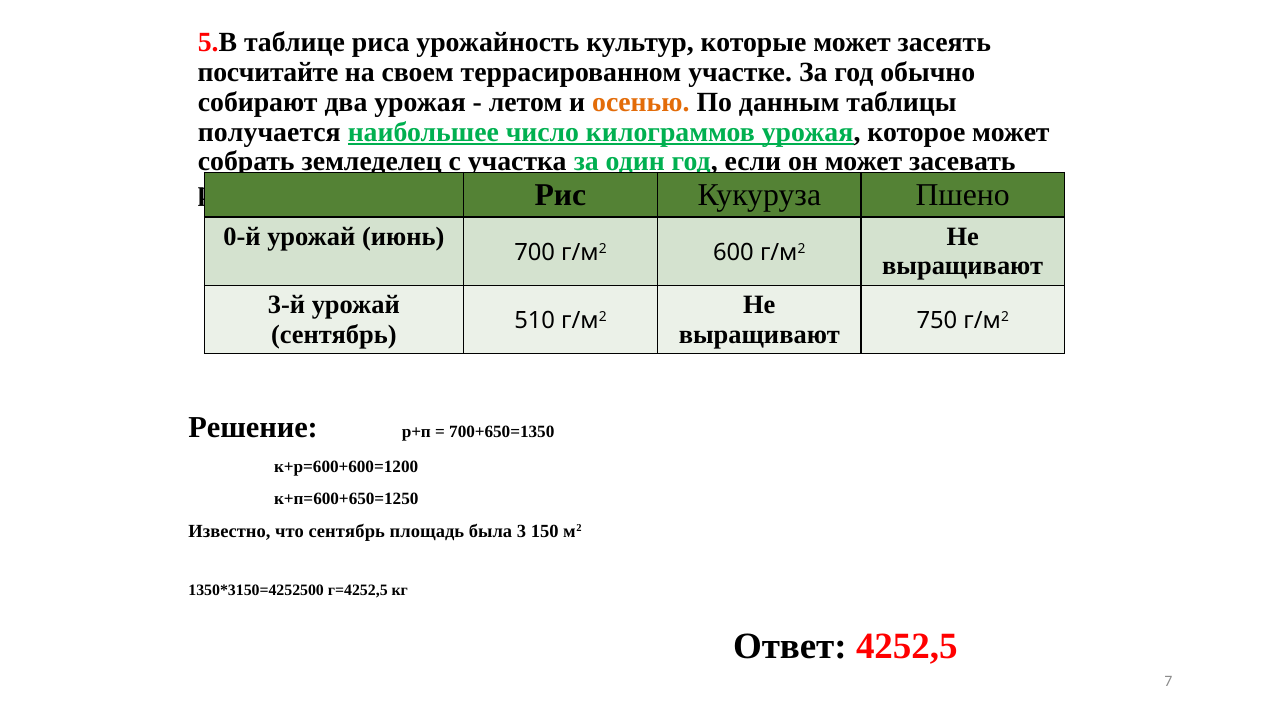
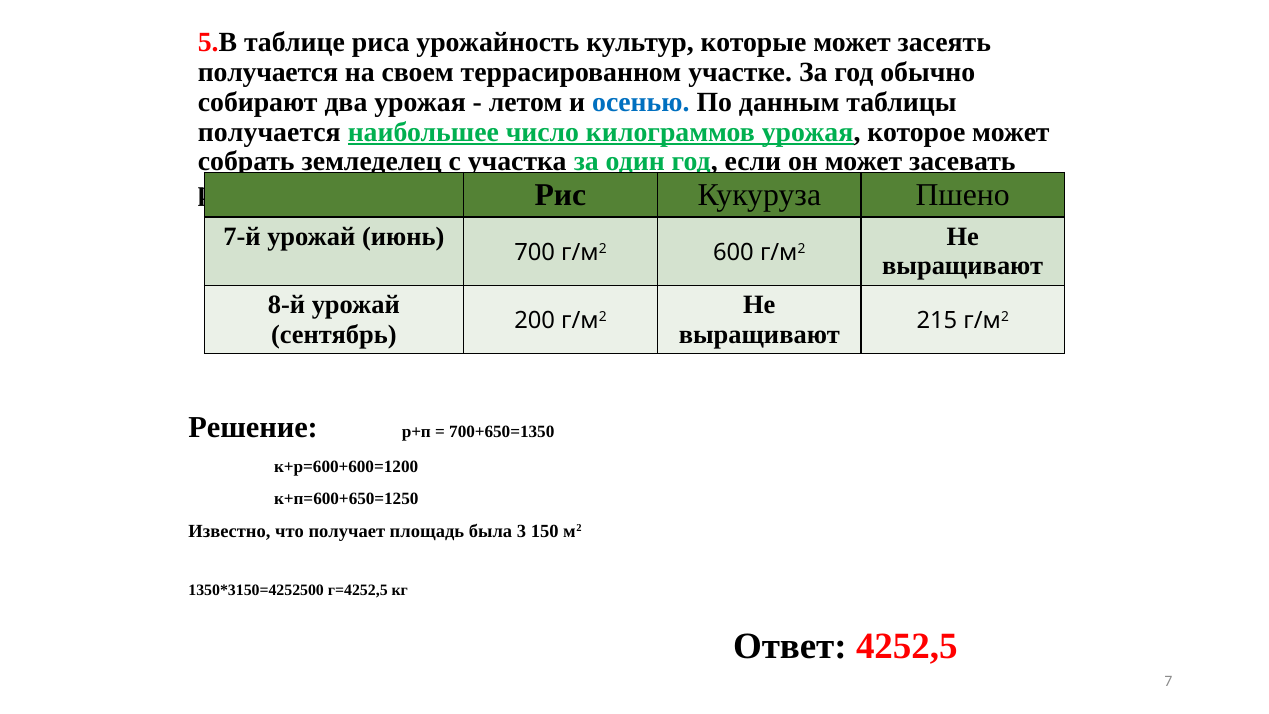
посчитайте: посчитайте -> получается (268, 72)
осенью colour: orange -> blue (641, 102)
0-й: 0-й -> 7-й (242, 237)
3-й: 3-й -> 8-й (287, 305)
510: 510 -> 200 (535, 321)
750: 750 -> 215 (937, 321)
что сентябрь: сентябрь -> получает (347, 531)
